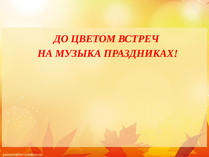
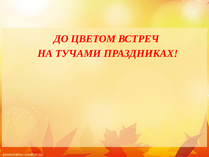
МУЗЫКА: МУЗЫКА -> ТУЧАМИ (78, 53)
